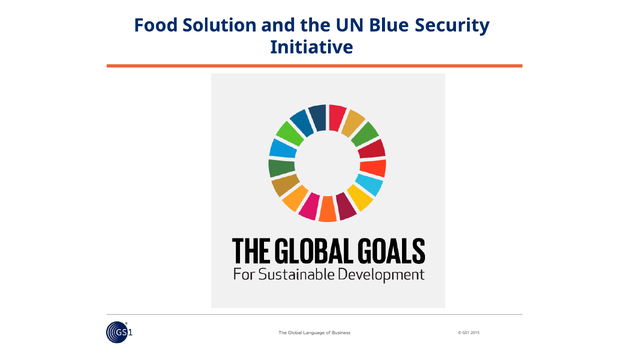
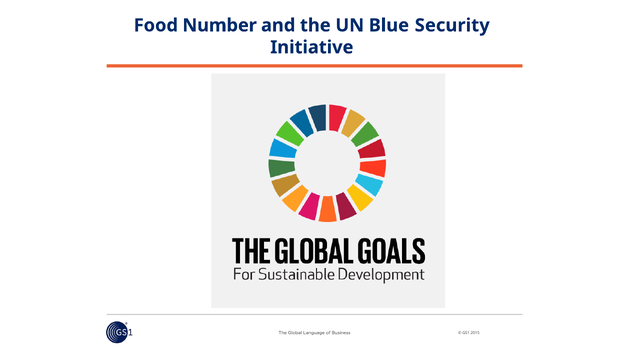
Solution: Solution -> Number (220, 25)
